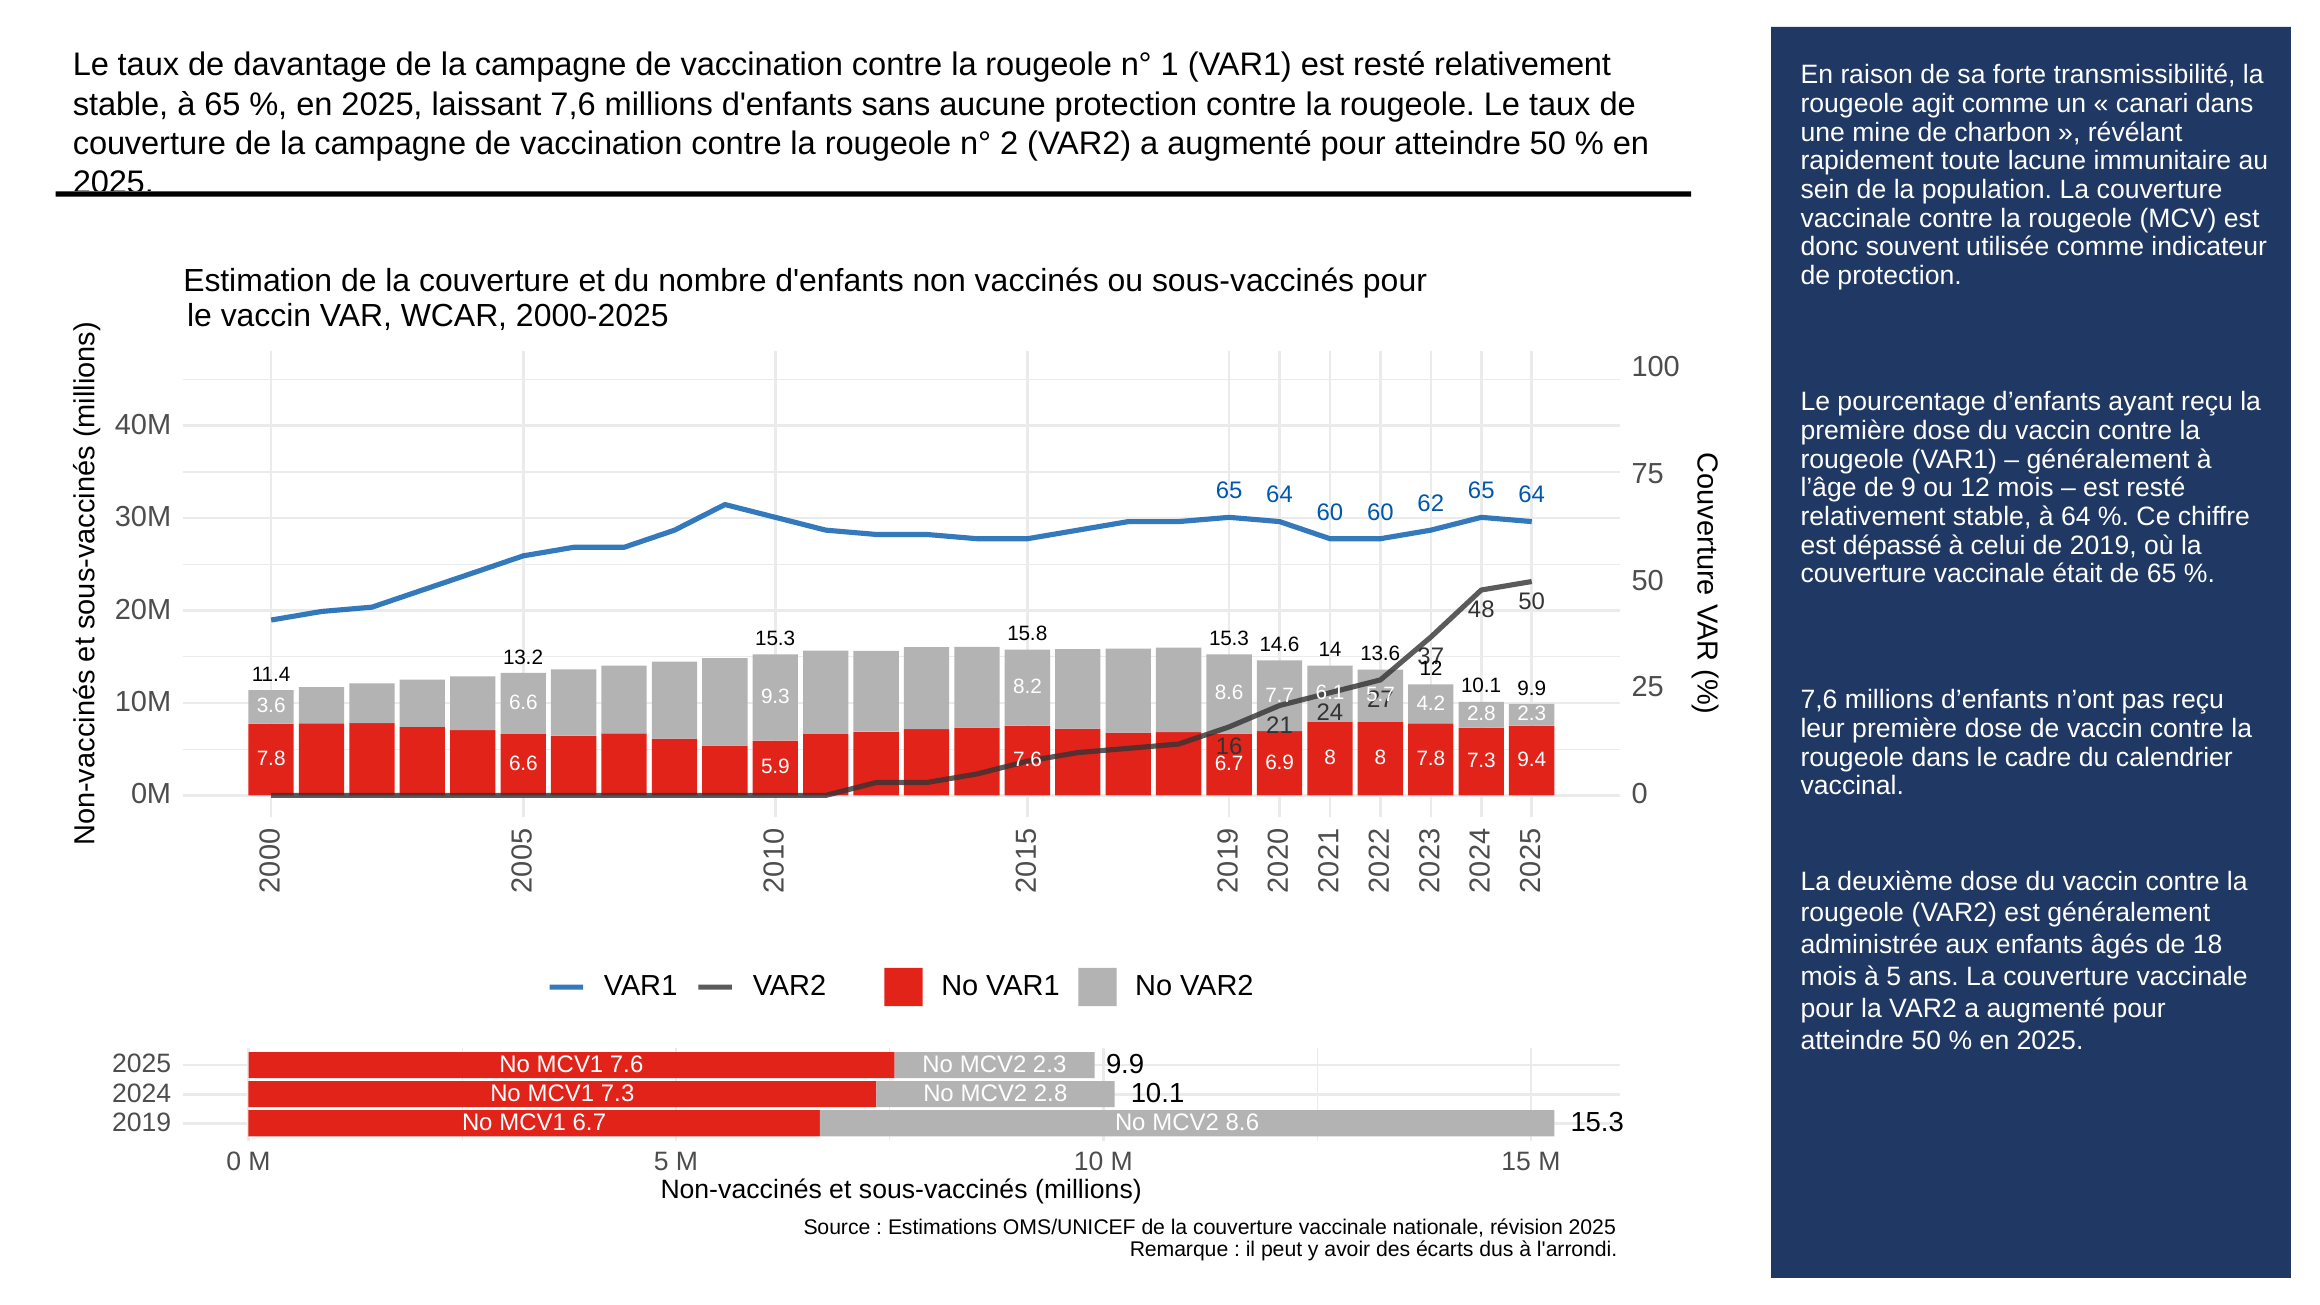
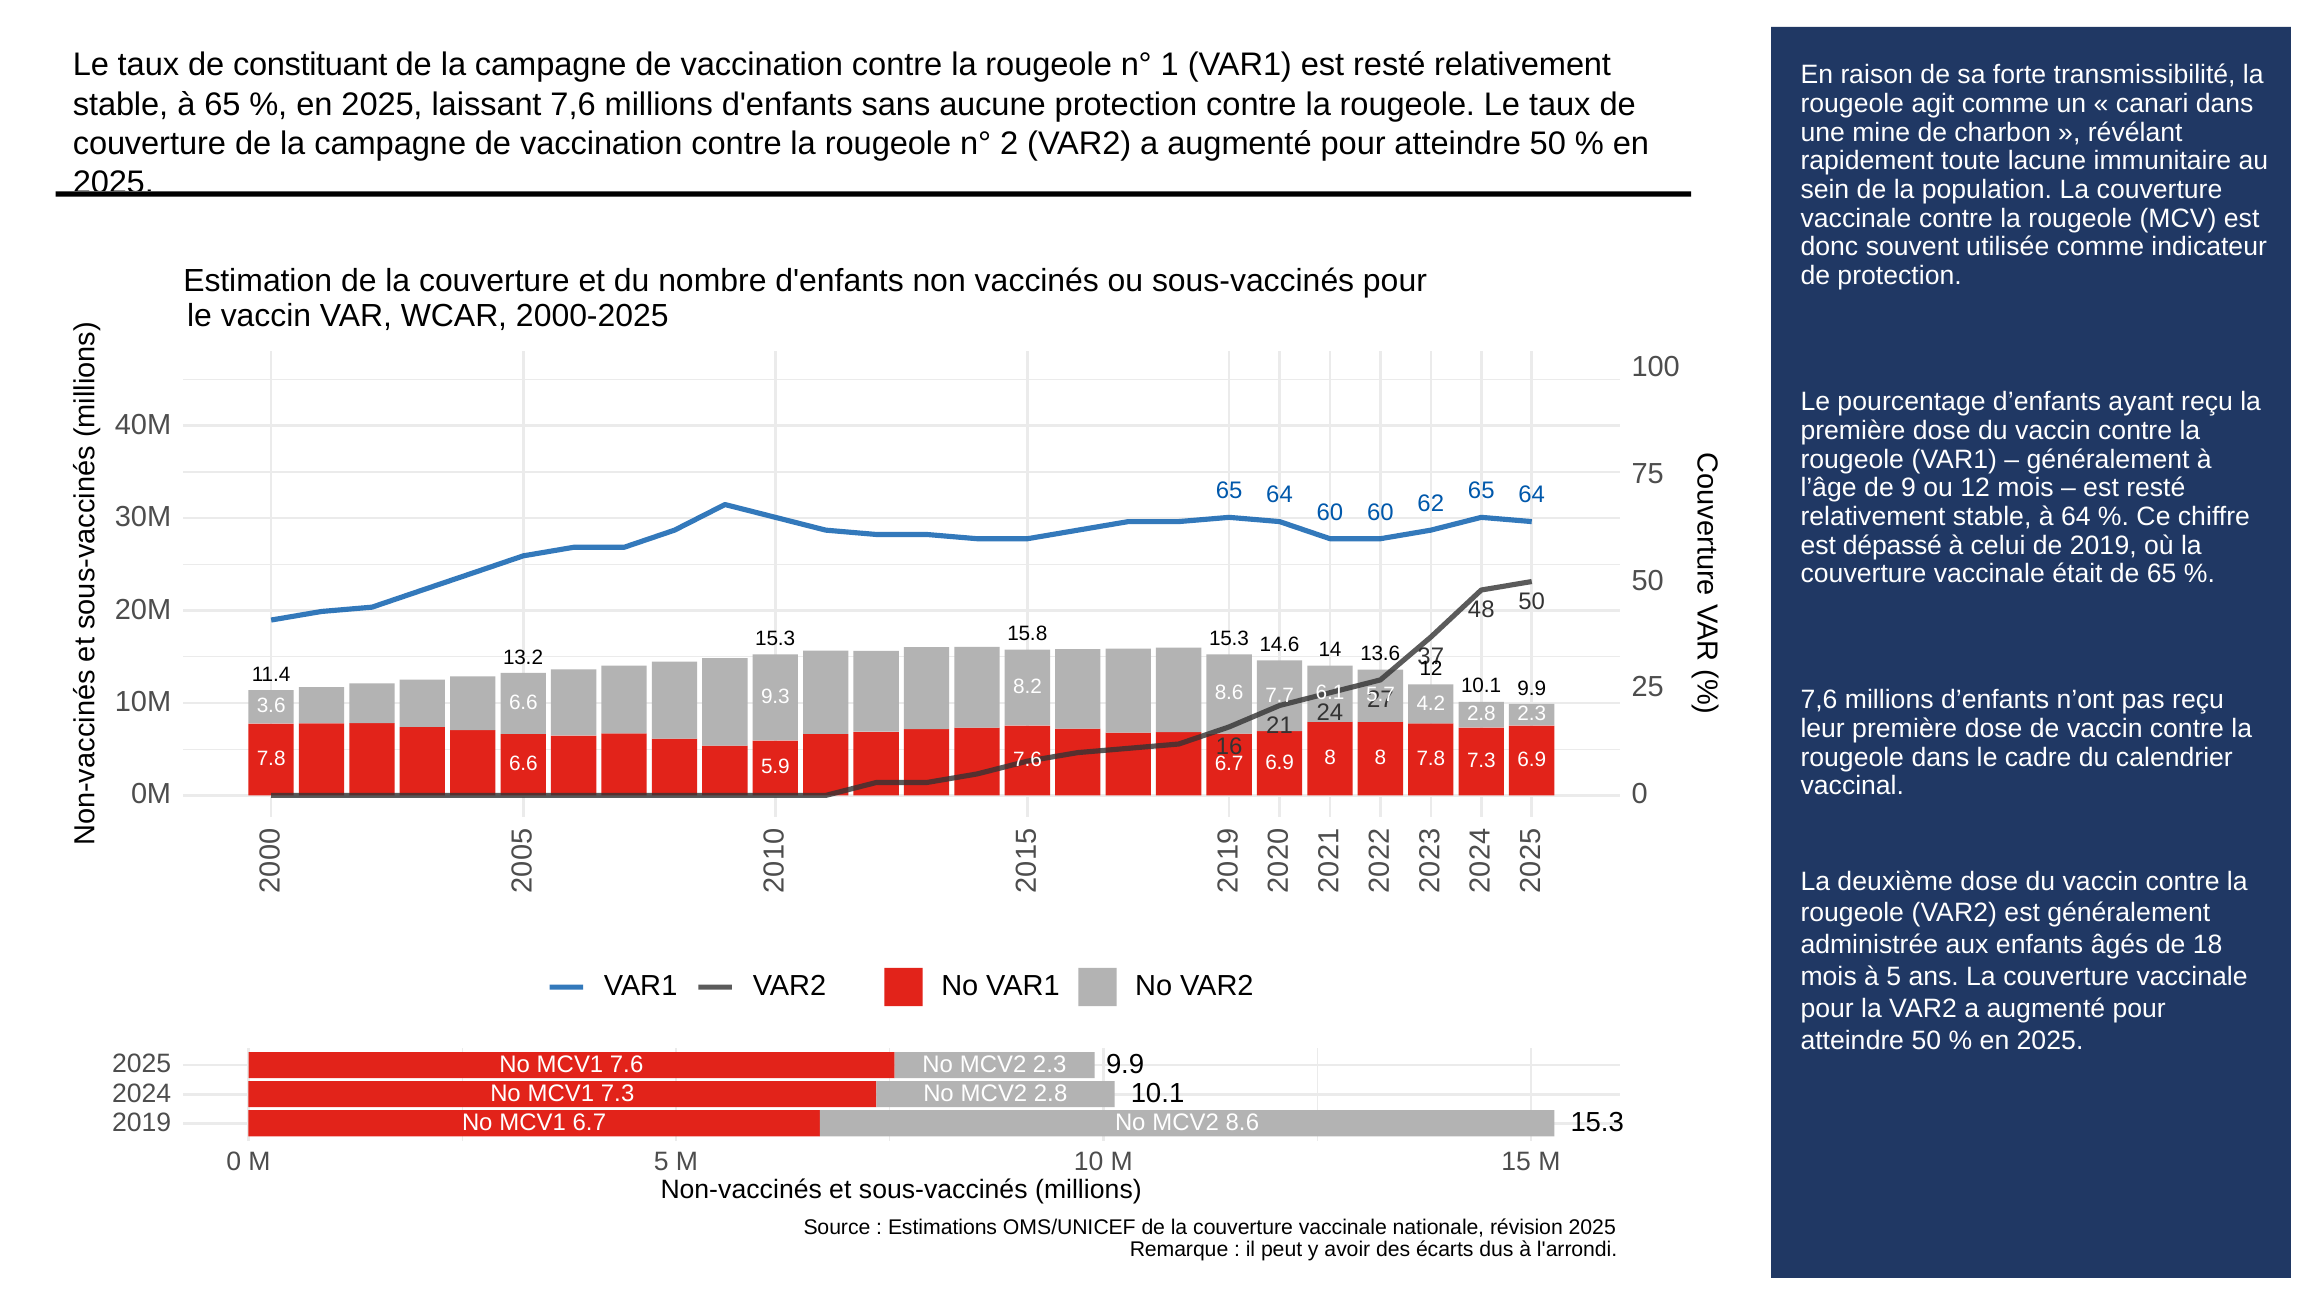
davantage: davantage -> constituant (310, 65)
7.3 9.4: 9.4 -> 6.9 (1532, 760)
